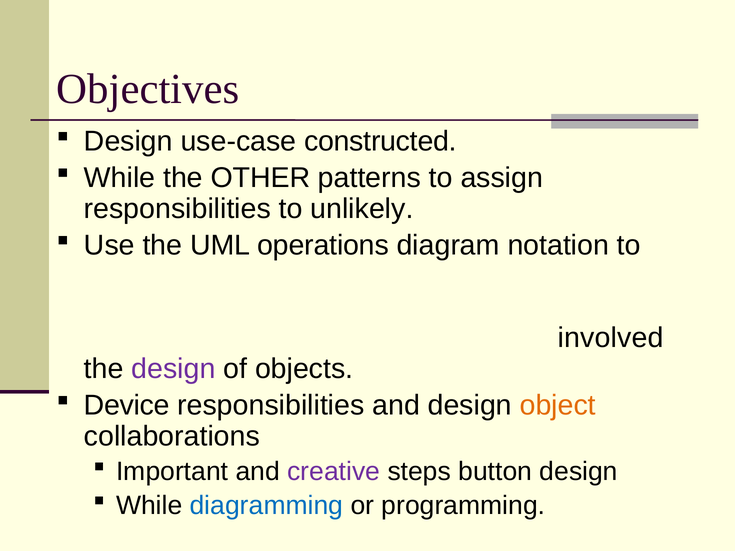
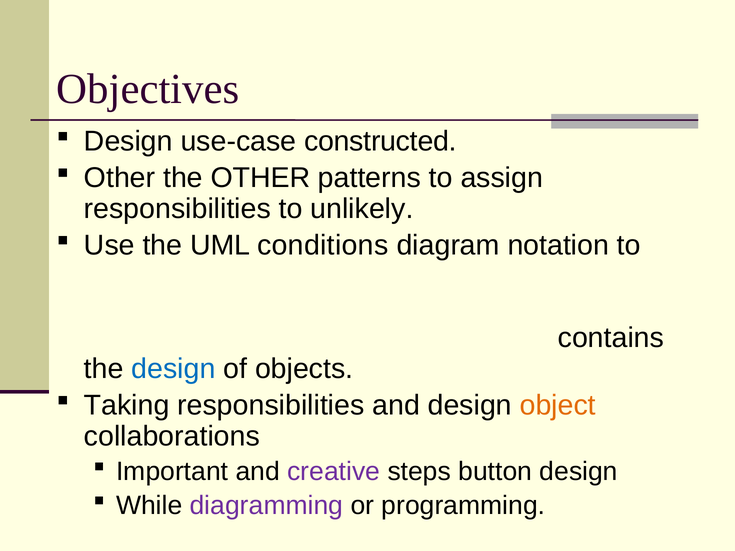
While: While -> Other (120, 178)
operations: operations -> conditions (323, 246)
involved: involved -> contains (611, 338)
design colour: purple -> blue (173, 369)
Device: Device -> Taking (127, 406)
diagramming colour: blue -> purple (266, 506)
